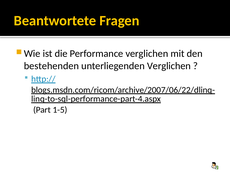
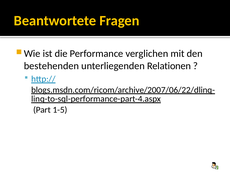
unterliegenden Verglichen: Verglichen -> Relationen (169, 66)
